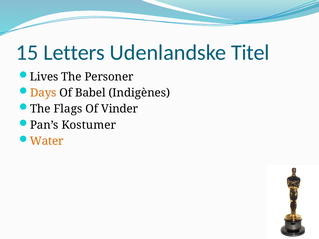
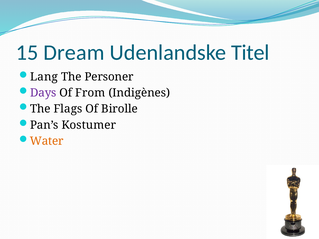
Letters: Letters -> Dream (74, 53)
Lives: Lives -> Lang (44, 77)
Days colour: orange -> purple (43, 93)
Babel: Babel -> From (90, 93)
Vinder: Vinder -> Birolle (120, 109)
